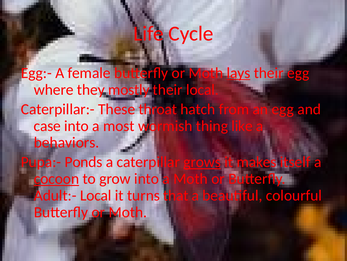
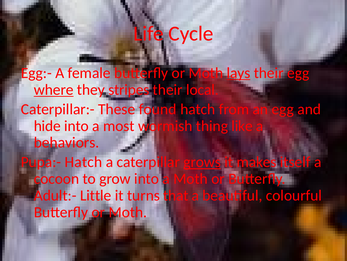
where underline: none -> present (54, 89)
mostly: mostly -> stripes (129, 89)
throat: throat -> found (158, 109)
case: case -> hide (47, 126)
Pupa:- Ponds: Ponds -> Hatch (83, 162)
cocoon underline: present -> none (56, 178)
Adult:- Local: Local -> Little (96, 195)
